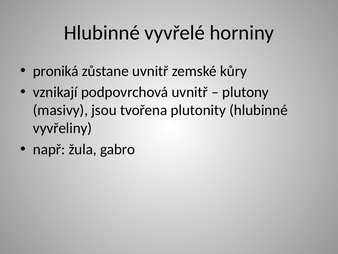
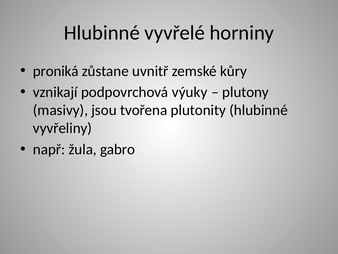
podpovrchová uvnitř: uvnitř -> výuky (190, 92)
